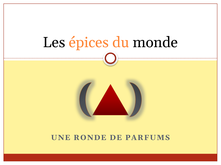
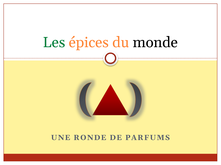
Les colour: black -> green (54, 43)
